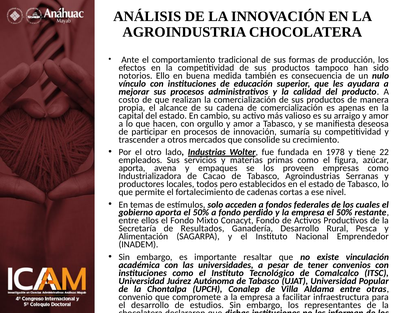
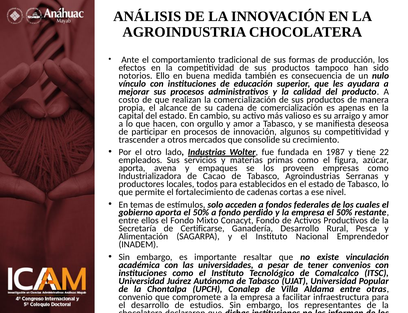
sumaría: sumaría -> algunos (295, 132)
1978: 1978 -> 1987 (335, 152)
todos pero: pero -> para (228, 184)
de Resultados: Resultados -> Certificarse (203, 229)
